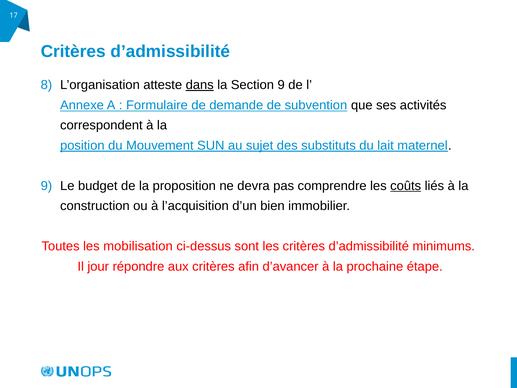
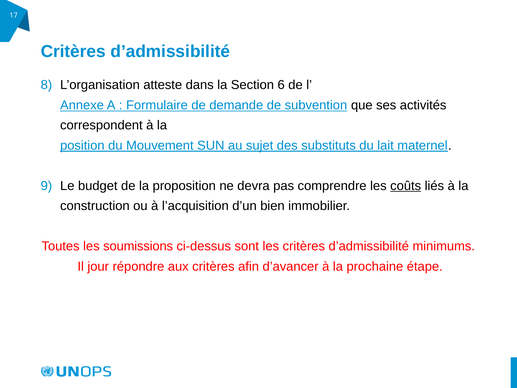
dans underline: present -> none (200, 85)
Section 9: 9 -> 6 (281, 85)
mobilisation: mobilisation -> soumissions (138, 246)
